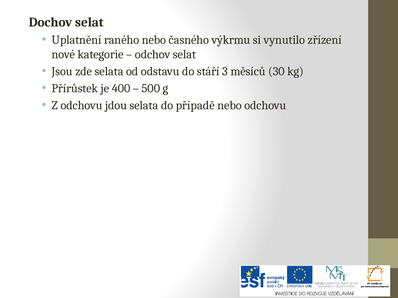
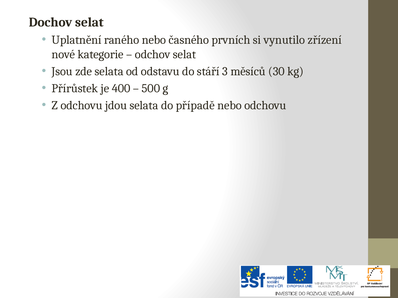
výkrmu: výkrmu -> prvních (231, 40)
